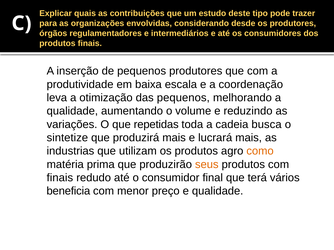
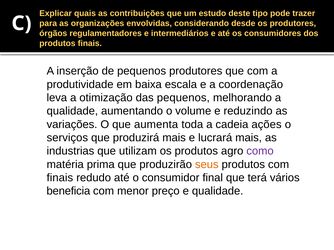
repetidas: repetidas -> aumenta (156, 125)
busca: busca -> ações (267, 125)
sintetize: sintetize -> serviços (67, 138)
como colour: orange -> purple (260, 151)
